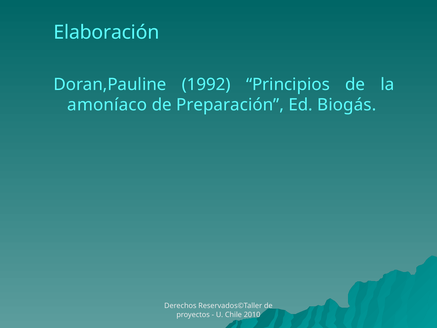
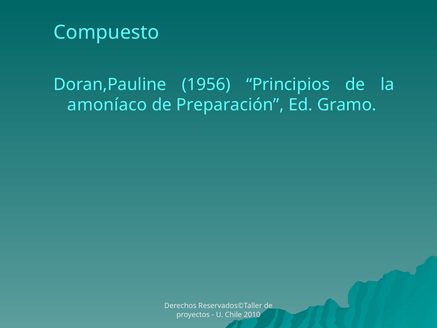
Elaboración: Elaboración -> Compuesto (106, 32)
1992: 1992 -> 1956 (206, 85)
Biogás: Biogás -> Gramo (347, 105)
